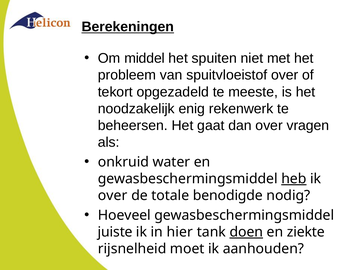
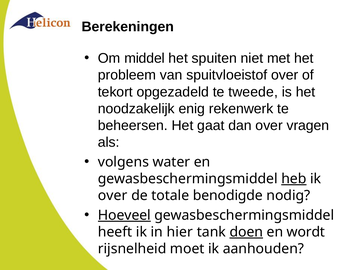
Berekeningen underline: present -> none (128, 27)
meeste: meeste -> tweede (253, 92)
onkruid: onkruid -> volgens (123, 162)
Hoeveel underline: none -> present (124, 215)
juiste: juiste -> heeft (115, 232)
ziekte: ziekte -> wordt (306, 232)
